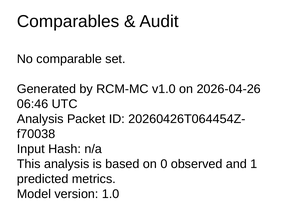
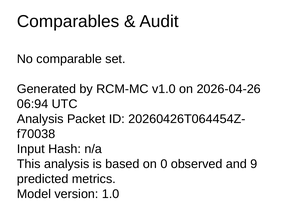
06:46: 06:46 -> 06:94 (33, 104)
1: 1 -> 9 (254, 164)
